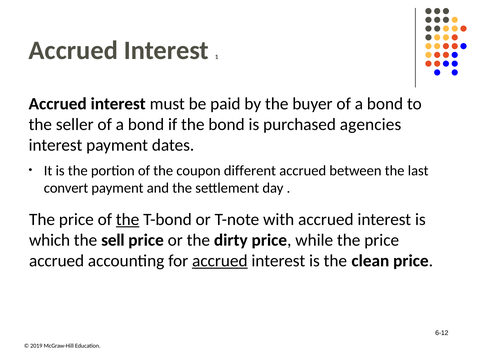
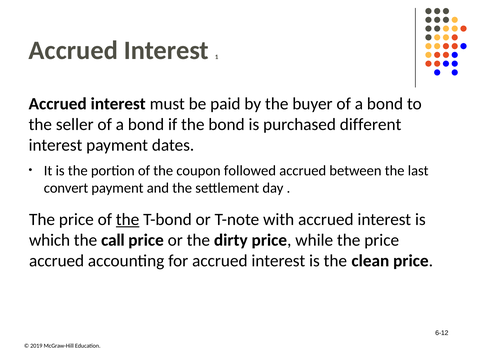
agencies: agencies -> different (371, 124)
different: different -> followed (250, 170)
sell: sell -> call (113, 240)
accrued underline: present -> none (220, 260)
